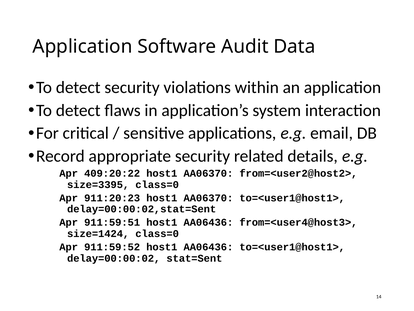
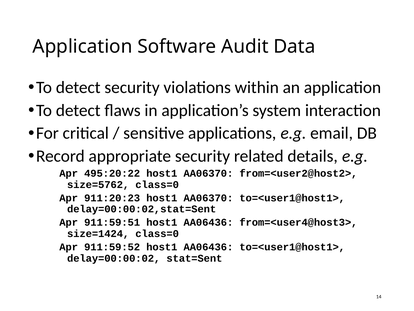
409:20:22: 409:20:22 -> 495:20:22 (112, 173)
size=3395: size=3395 -> size=5762 (98, 184)
